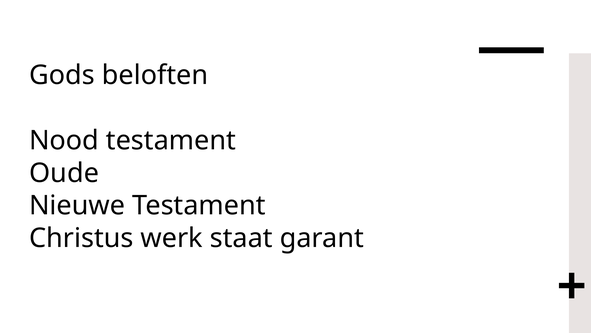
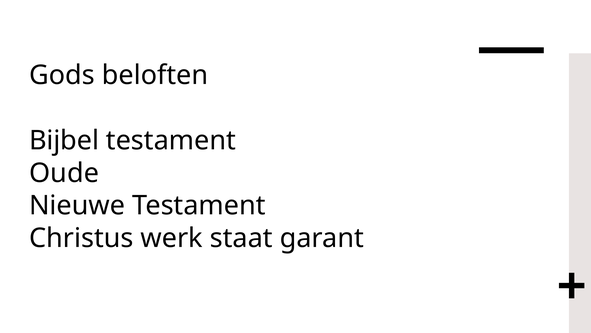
Nood: Nood -> Bijbel (64, 140)
